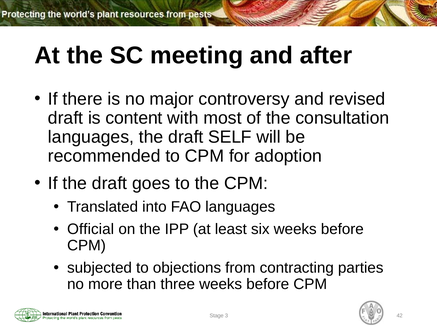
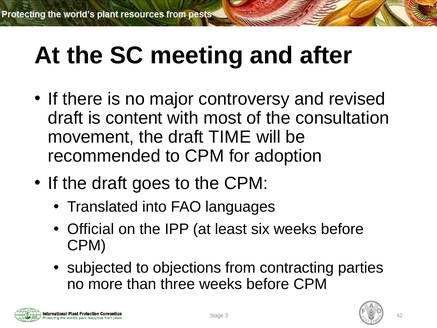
languages: languages -> movement (91, 137)
SELF: SELF -> TIME (230, 137)
